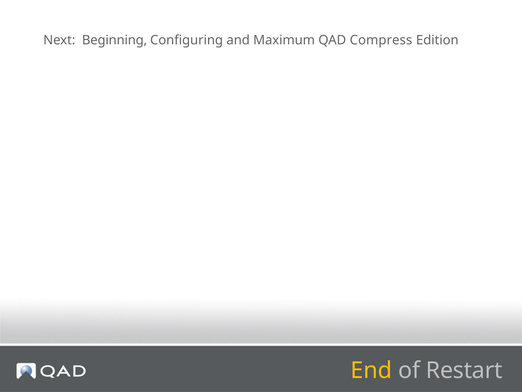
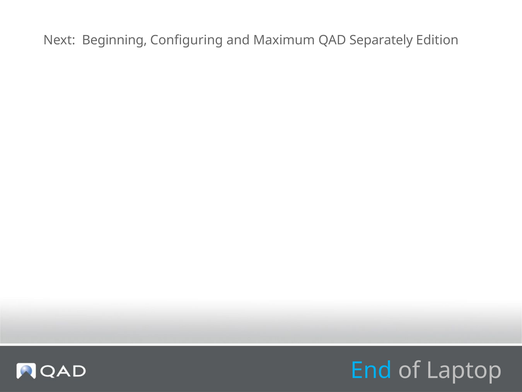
Compress: Compress -> Separately (381, 40)
End colour: yellow -> light blue (371, 370)
Restart: Restart -> Laptop (464, 370)
